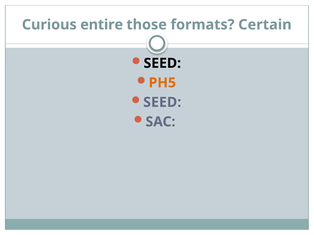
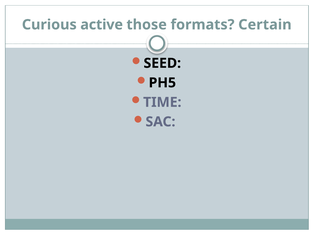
entire: entire -> active (102, 25)
PH5 colour: orange -> black (162, 83)
SEED: SEED -> TIME (162, 102)
